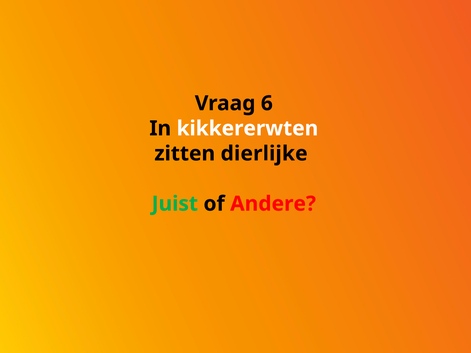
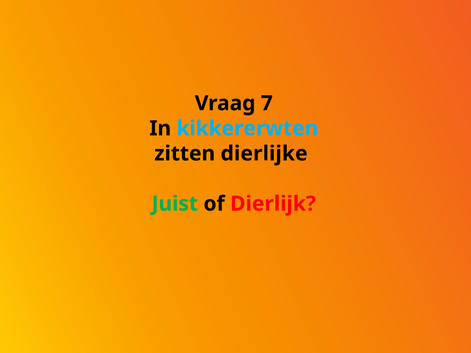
6: 6 -> 7 (267, 103)
kikkererwten colour: white -> light blue (247, 129)
Andere: Andere -> Dierlijk (273, 204)
